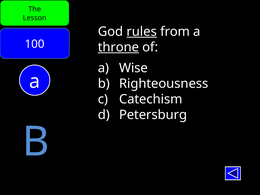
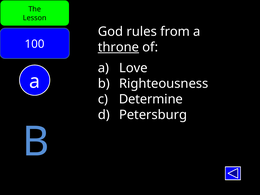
rules underline: present -> none (142, 32)
Wise: Wise -> Love (133, 68)
Catechism: Catechism -> Determine (151, 99)
